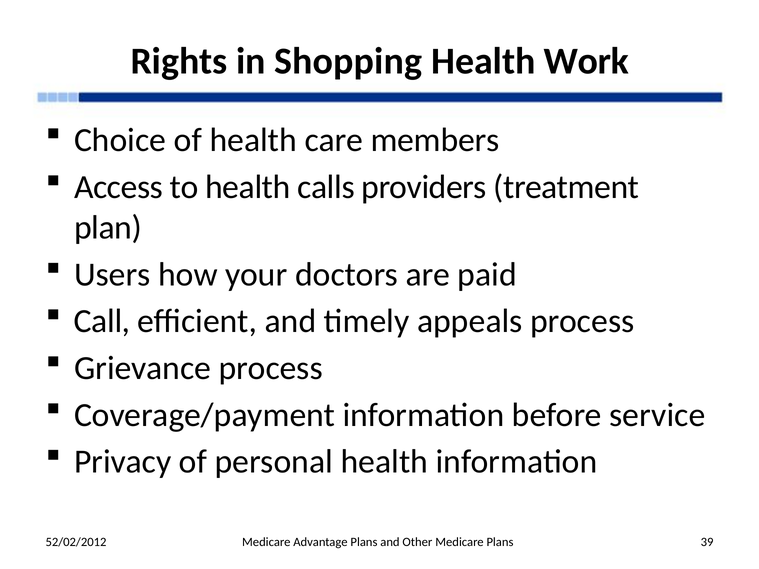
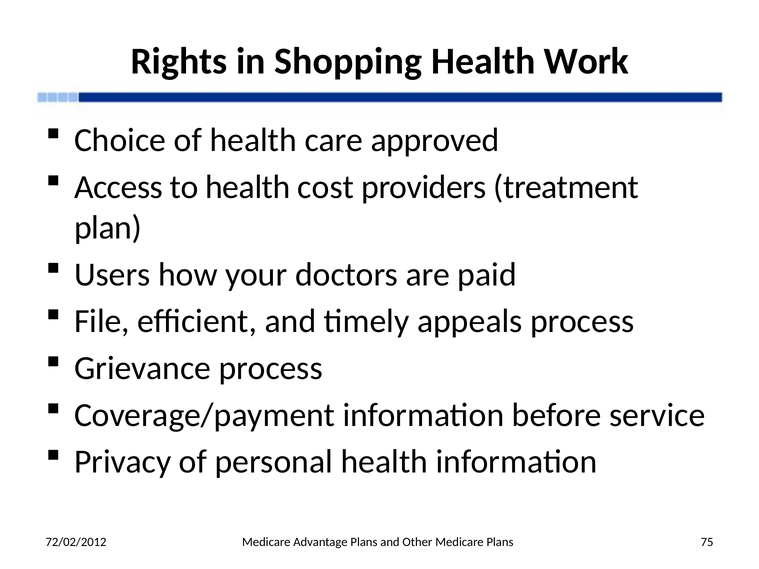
members: members -> approved (435, 140)
calls: calls -> cost (326, 187)
Call: Call -> File (102, 321)
52/02/2012: 52/02/2012 -> 72/02/2012 (76, 542)
39: 39 -> 75 (707, 542)
